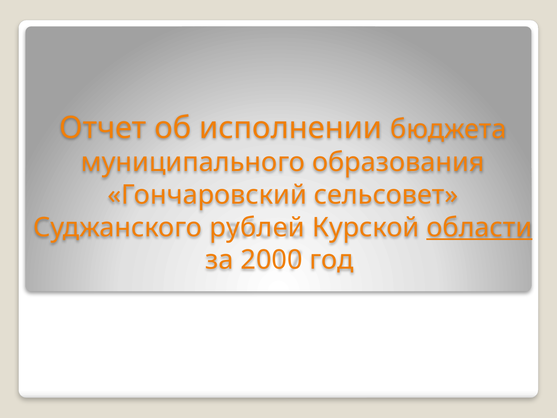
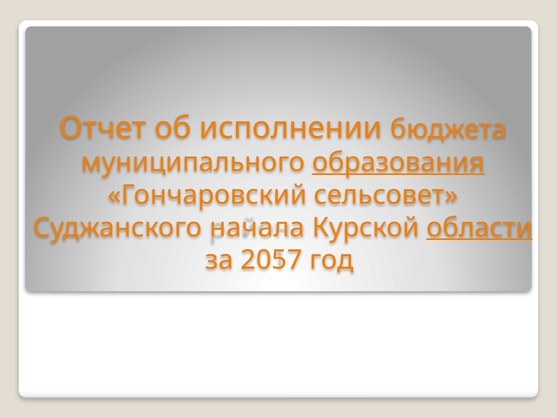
образования underline: none -> present (398, 162)
рублей: рублей -> начала (257, 227)
2000: 2000 -> 2057 (272, 260)
